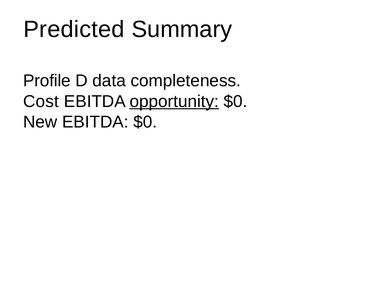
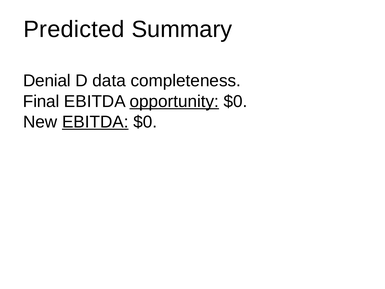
Profile: Profile -> Denial (47, 81)
Cost: Cost -> Final (41, 101)
EBITDA underline: none -> present (95, 122)
